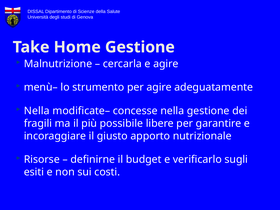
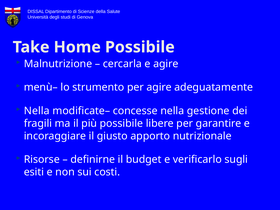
Home Gestione: Gestione -> Possibile (140, 47)
